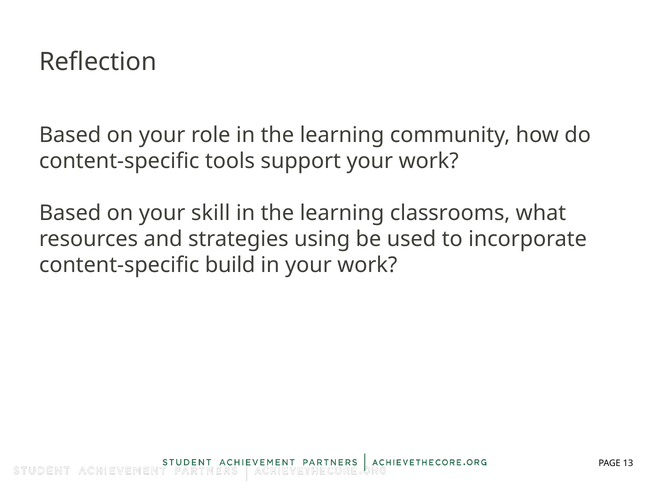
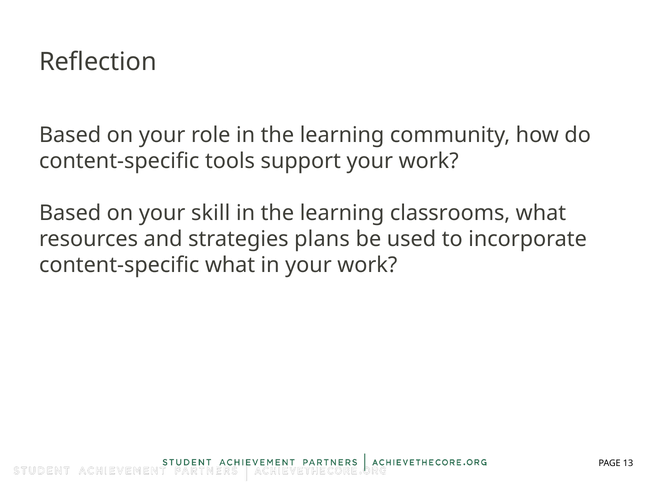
using: using -> plans (322, 239)
content-specific build: build -> what (230, 265)
